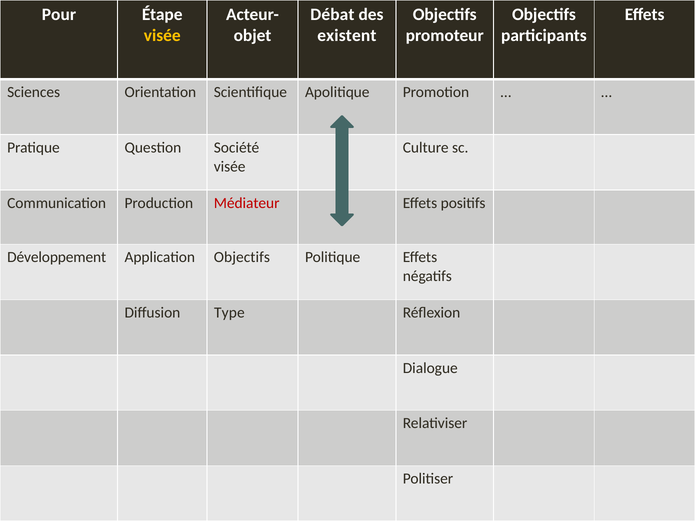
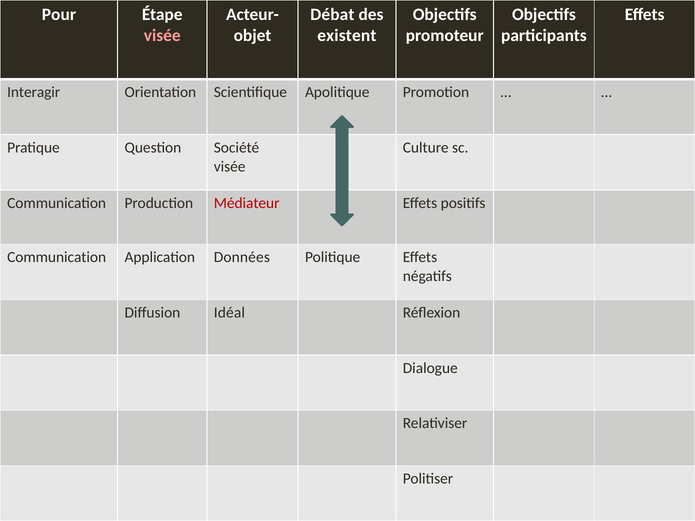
visée colour: yellow -> pink (162, 36)
Sciences: Sciences -> Interagir (34, 92)
Développement: Développement -> Communication (57, 258)
Application Objectifs: Objectifs -> Données (242, 258)
Type: Type -> Idéal (229, 313)
